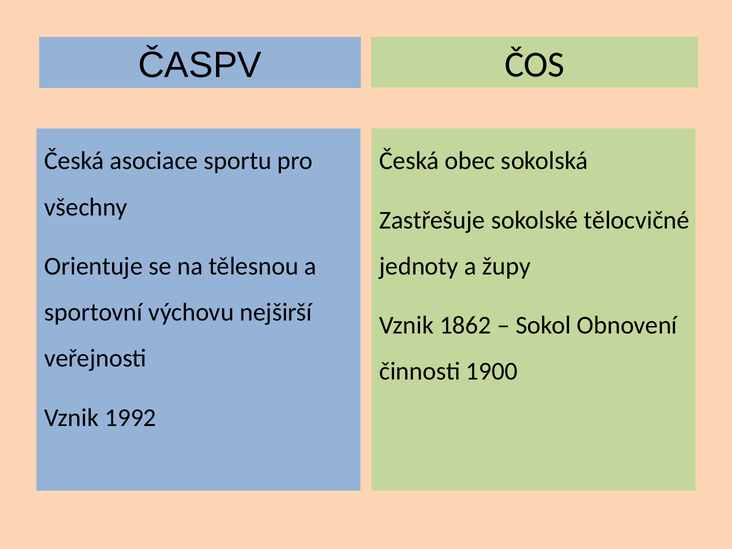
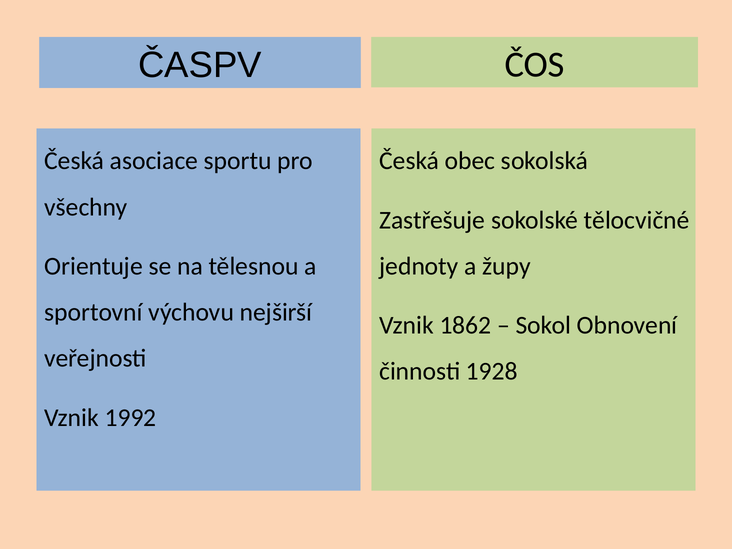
1900: 1900 -> 1928 (492, 371)
